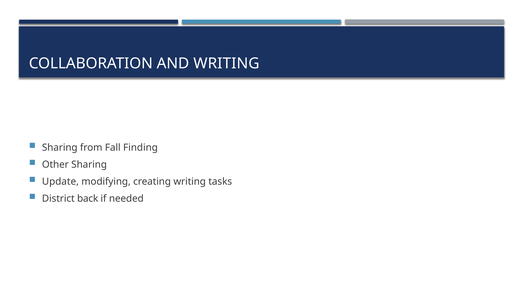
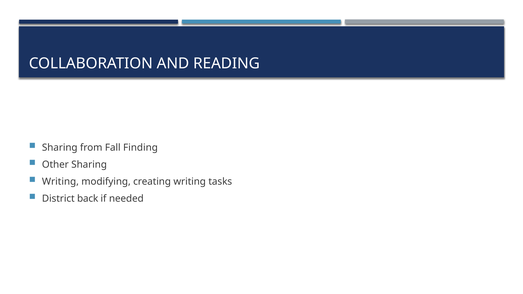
AND WRITING: WRITING -> READING (226, 64)
Update: Update -> Writing (60, 182)
